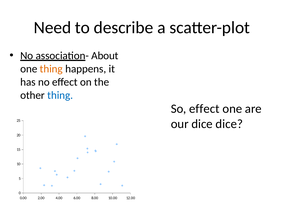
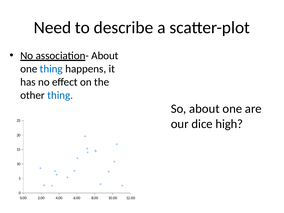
thing colour: orange -> blue (51, 69)
So effect: effect -> about (204, 109)
dice dice: dice -> high (229, 124)
